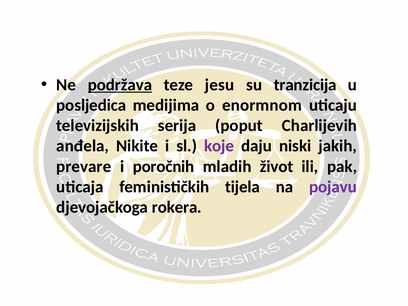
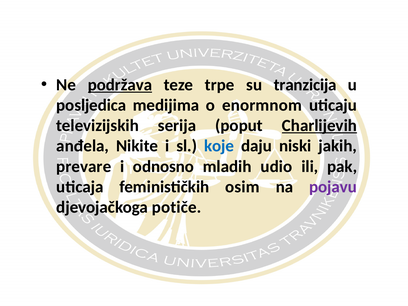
jesu: jesu -> trpe (220, 85)
Charlijevih underline: none -> present (319, 126)
koje colour: purple -> blue (219, 146)
poročnih: poročnih -> odnosno (164, 166)
život: život -> udio (276, 166)
tijela: tijela -> osim (242, 187)
rokera: rokera -> potiče (177, 207)
